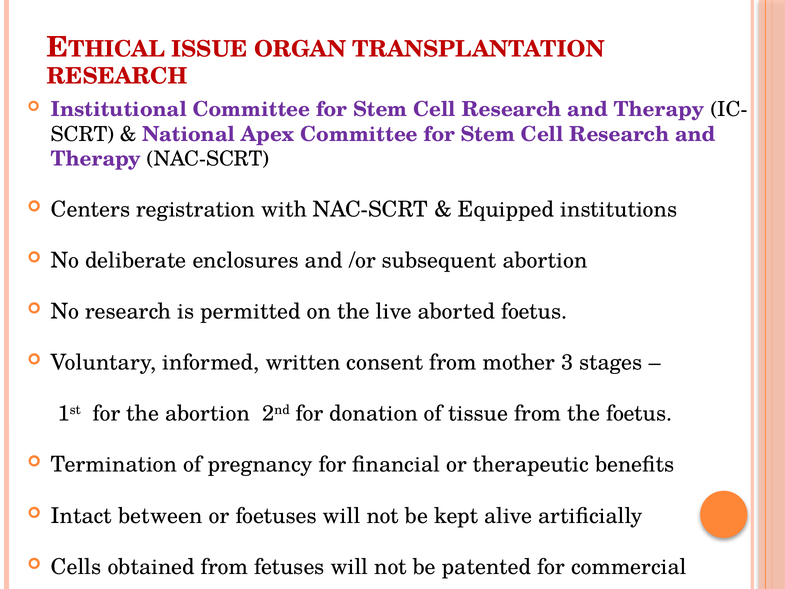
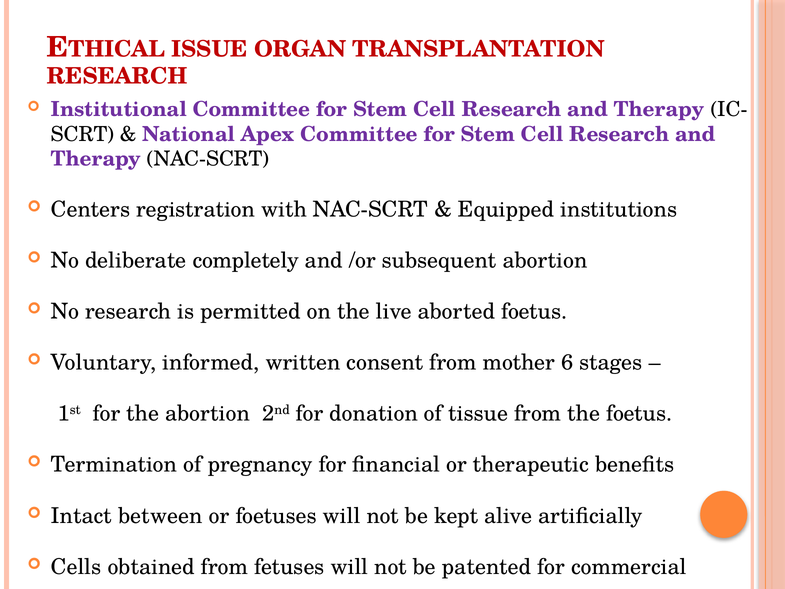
enclosures: enclosures -> completely (246, 260)
3: 3 -> 6 (567, 363)
